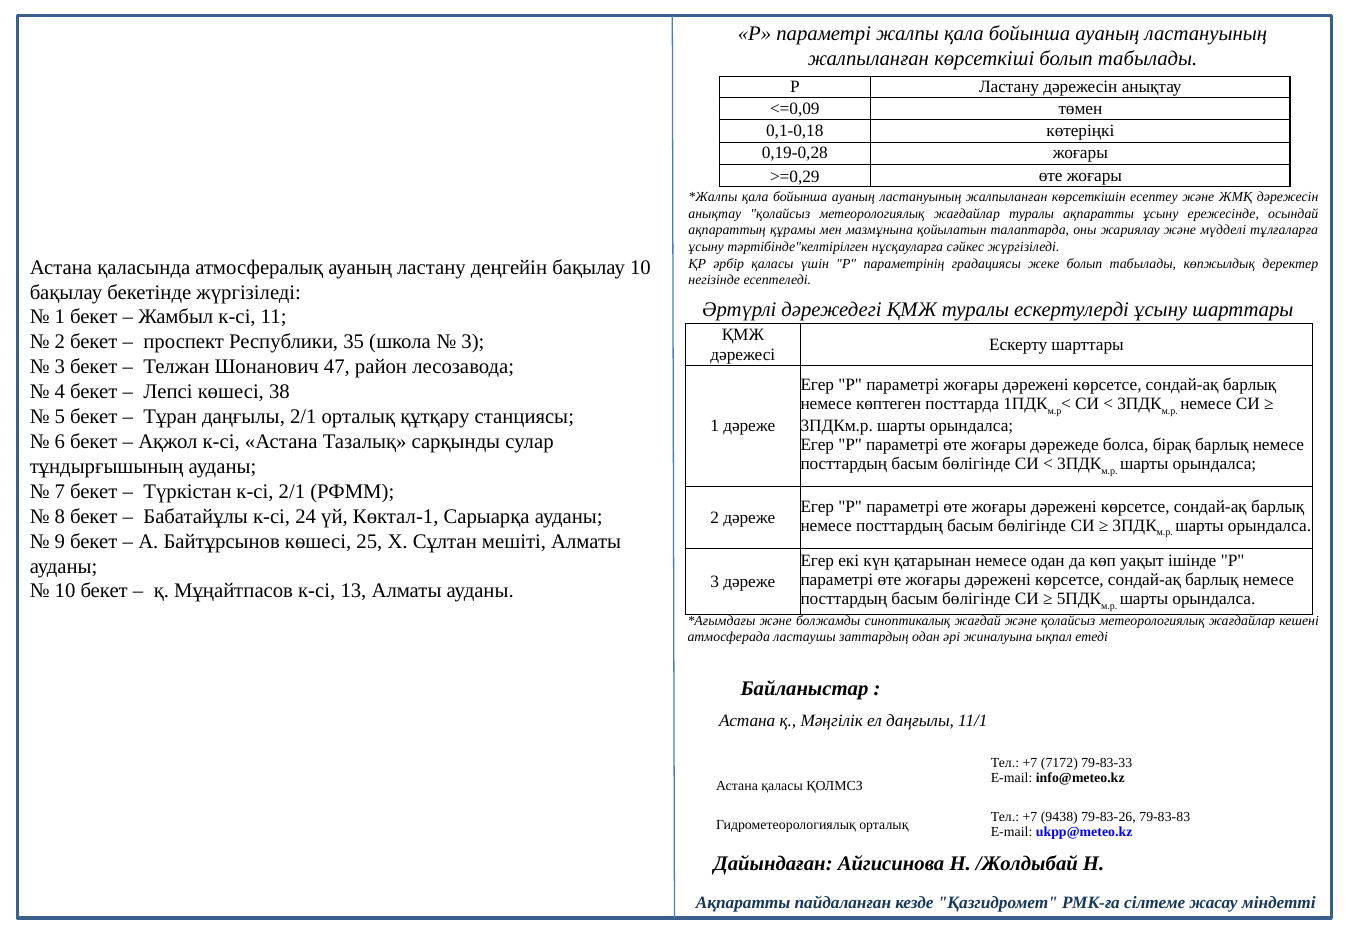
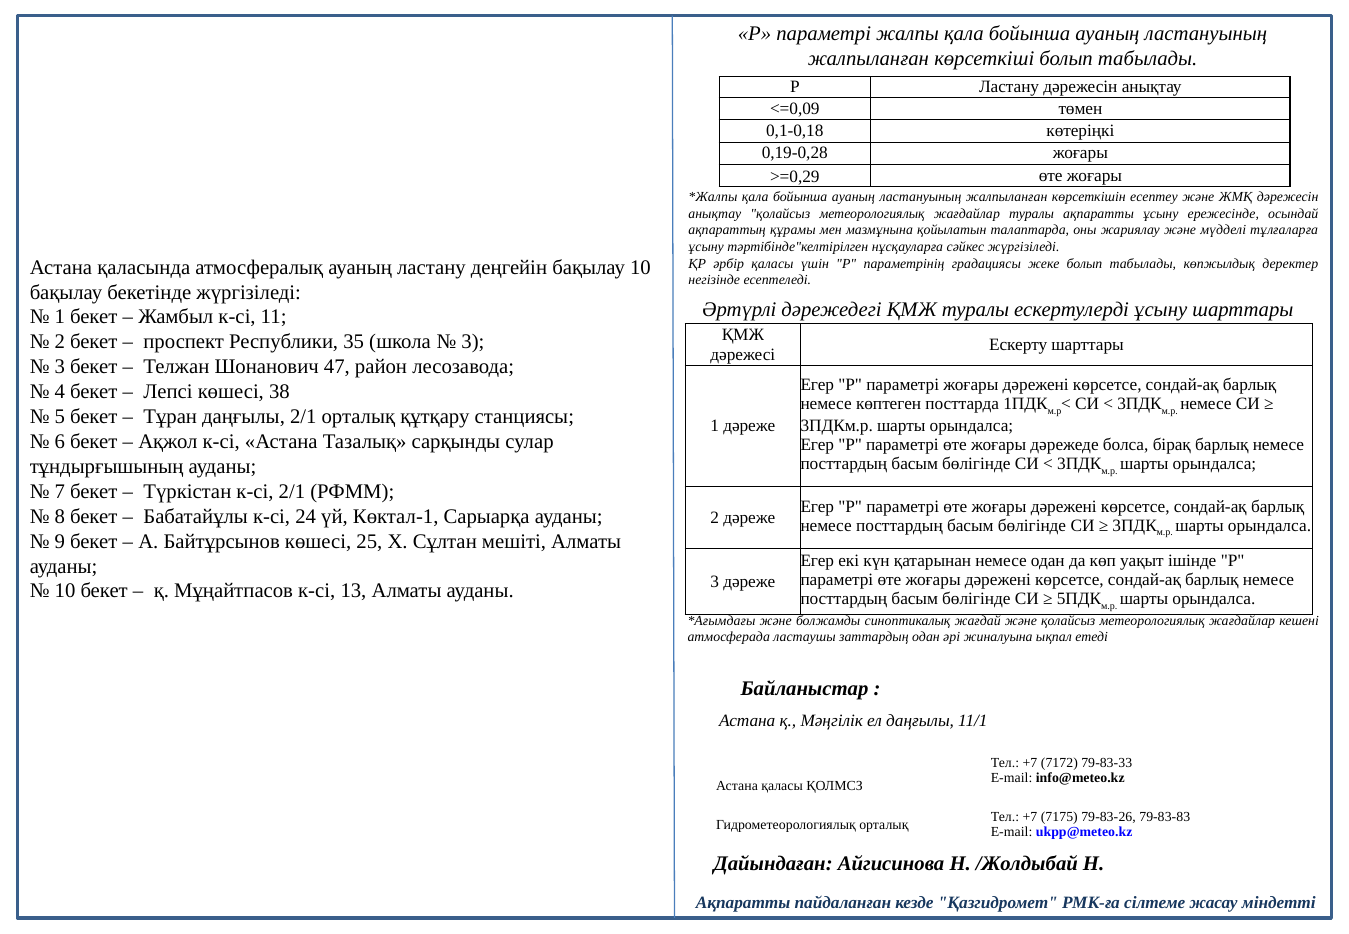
9438: 9438 -> 7175 (1059, 817)
